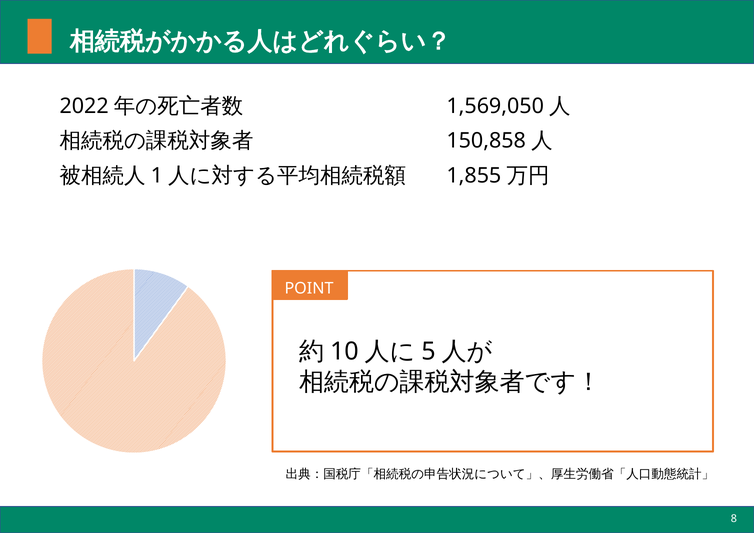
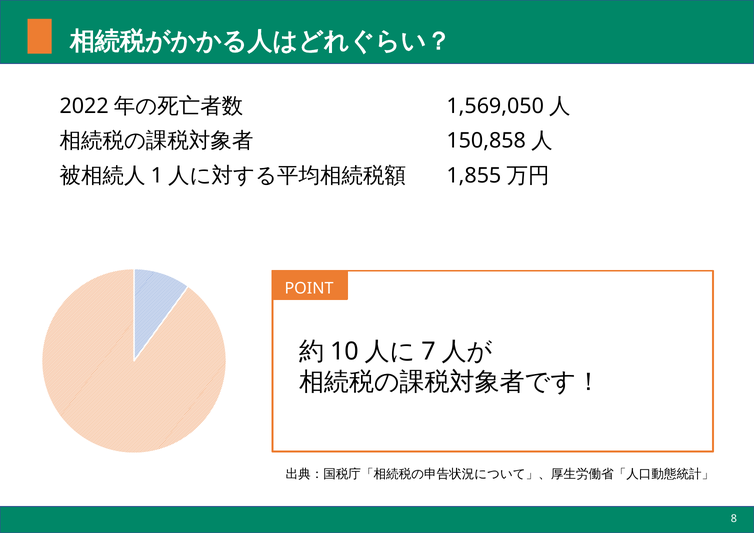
5: 5 -> 7 (428, 352)
